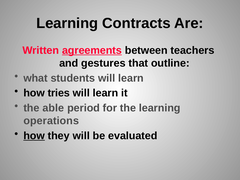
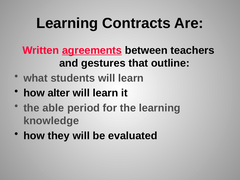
tries: tries -> alter (59, 93)
operations: operations -> knowledge (51, 121)
how underline: present -> none (34, 136)
